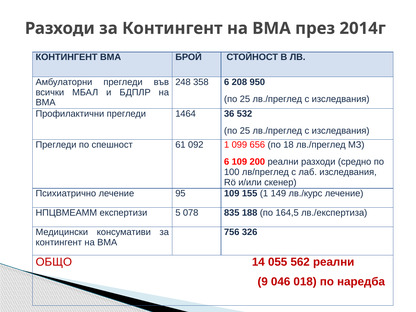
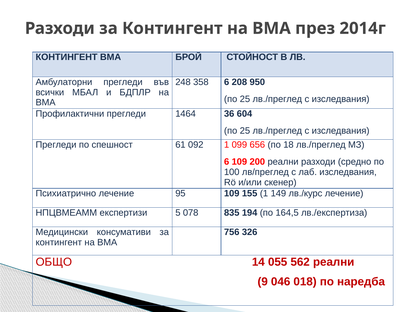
532: 532 -> 604 (245, 114)
188: 188 -> 194 (250, 213)
